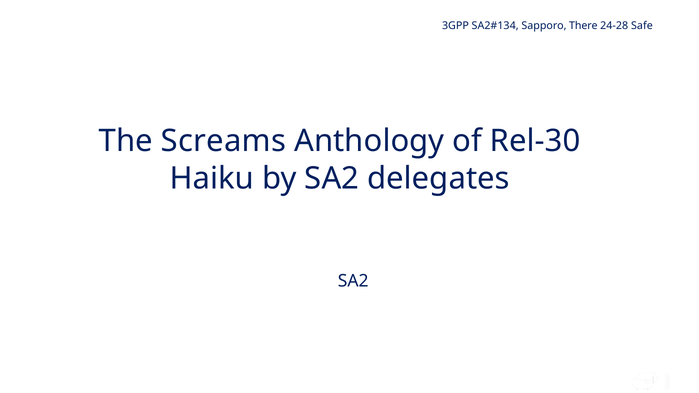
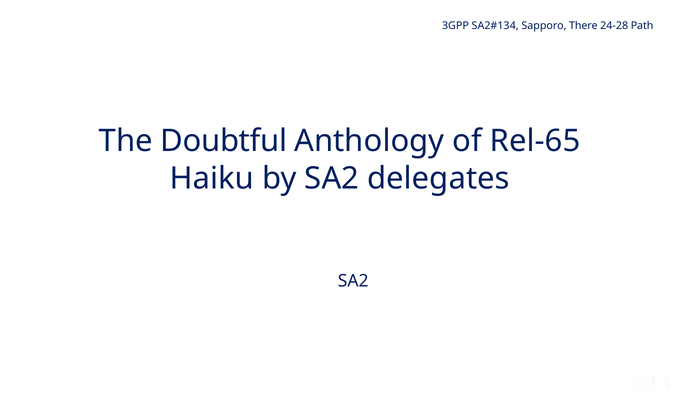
Safe: Safe -> Path (642, 26)
Screams: Screams -> Doubtful (224, 141)
Rel-30: Rel-30 -> Rel-65 (535, 141)
